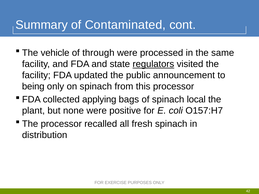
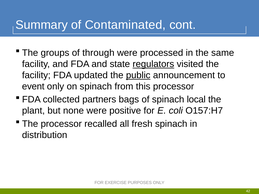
vehicle: vehicle -> groups (55, 53)
public underline: none -> present (138, 75)
being: being -> event (33, 87)
applying: applying -> partners (99, 100)
